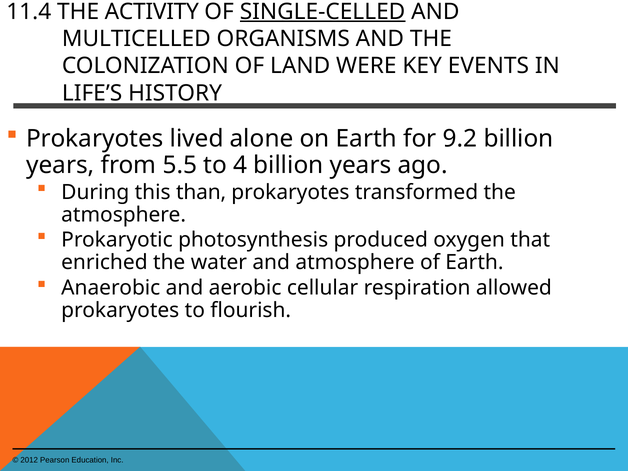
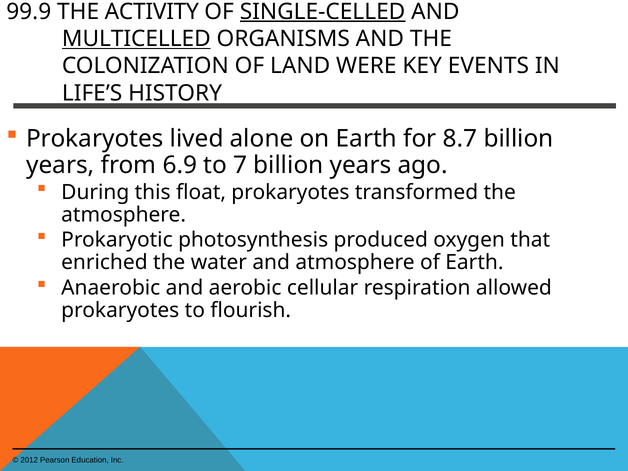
11.4: 11.4 -> 99.9 (29, 12)
MULTICELLED underline: none -> present (136, 39)
9.2: 9.2 -> 8.7 (460, 139)
5.5: 5.5 -> 6.9 (180, 165)
4: 4 -> 7 (240, 165)
than: than -> float (201, 192)
